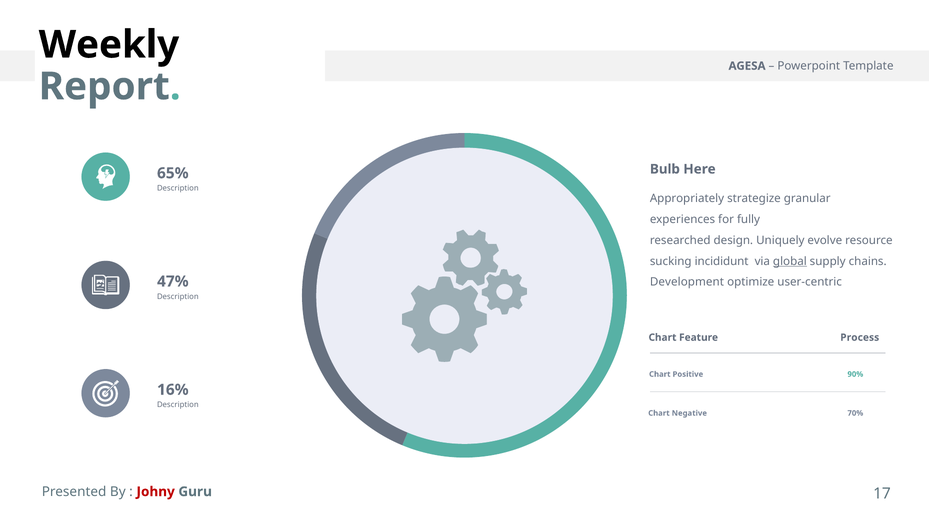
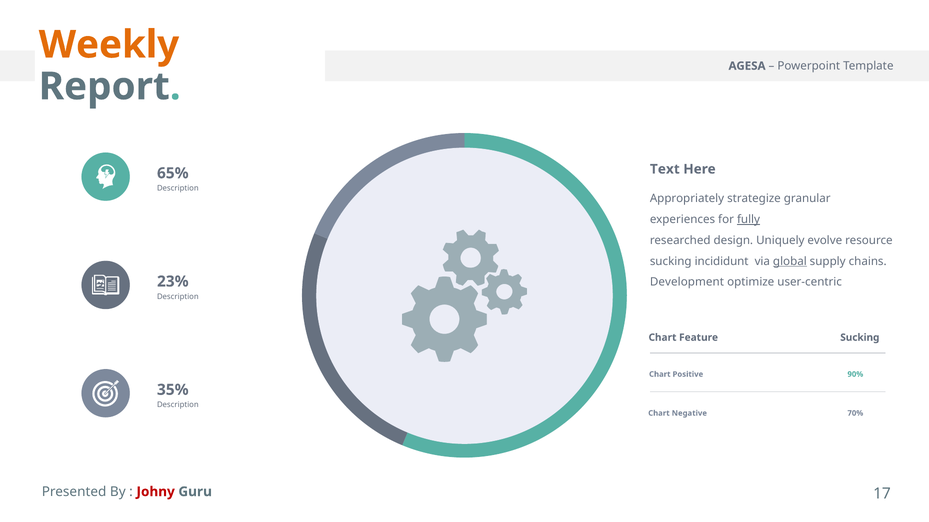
Weekly colour: black -> orange (109, 45)
Bulb: Bulb -> Text (665, 169)
fully underline: none -> present (748, 220)
47%: 47% -> 23% (173, 282)
Feature Process: Process -> Sucking (860, 338)
16%: 16% -> 35% (173, 390)
